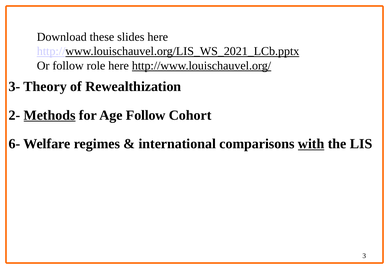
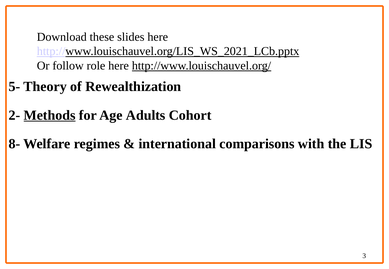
3-: 3- -> 5- (14, 87)
Age Follow: Follow -> Adults (146, 115)
6-: 6- -> 8- (14, 144)
with underline: present -> none (311, 144)
